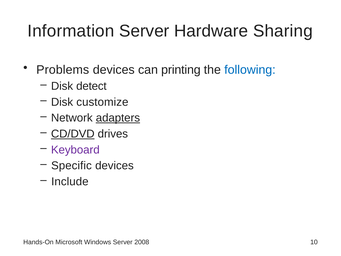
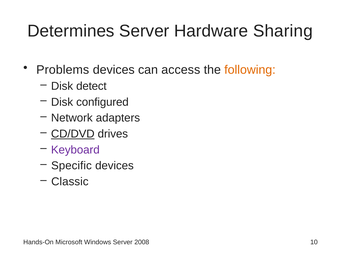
Information: Information -> Determines (71, 31)
printing: printing -> access (181, 70)
following colour: blue -> orange (250, 70)
customize: customize -> configured (102, 102)
adapters underline: present -> none (118, 118)
Include: Include -> Classic (70, 181)
